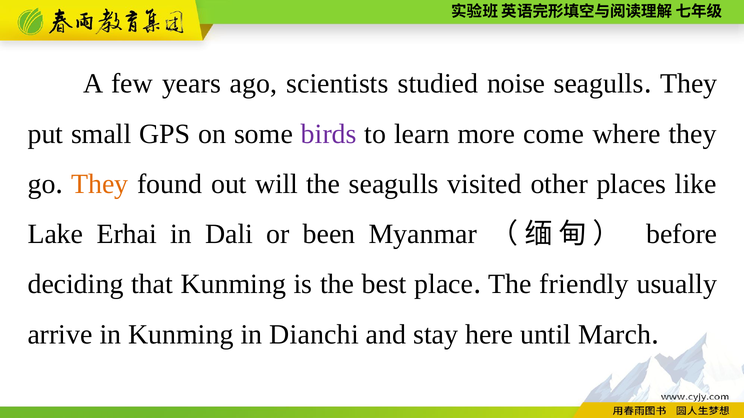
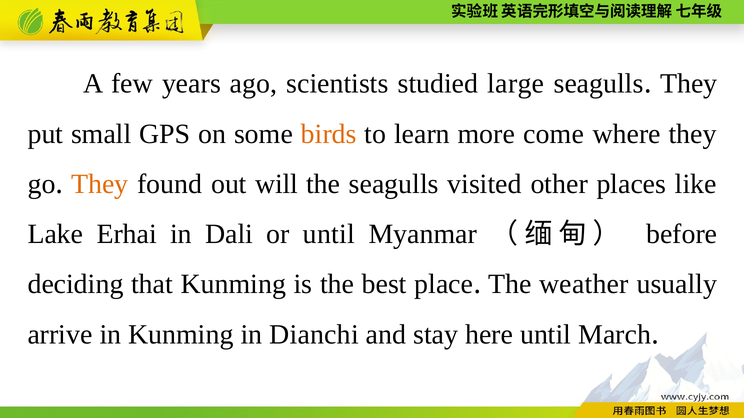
noise: noise -> large (516, 84)
birds colour: purple -> orange (329, 134)
or been: been -> until (329, 234)
friendly: friendly -> weather (584, 285)
